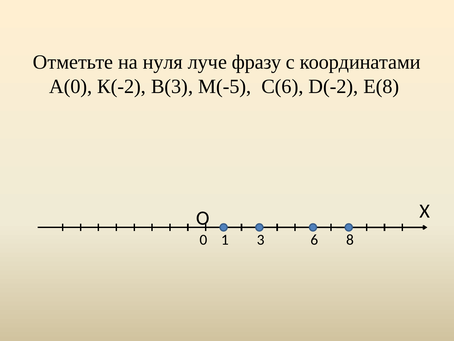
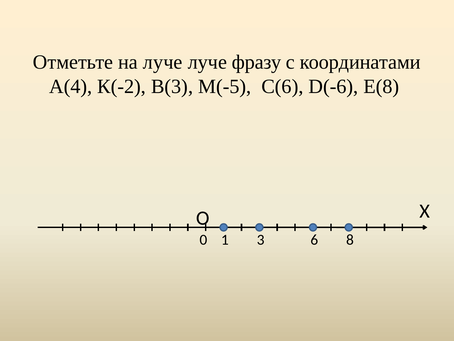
на нуля: нуля -> луче (163, 62)
А(0: А(0 -> А(4 (71, 86)
D(-2: D(-2 -> D(-6 (333, 86)
